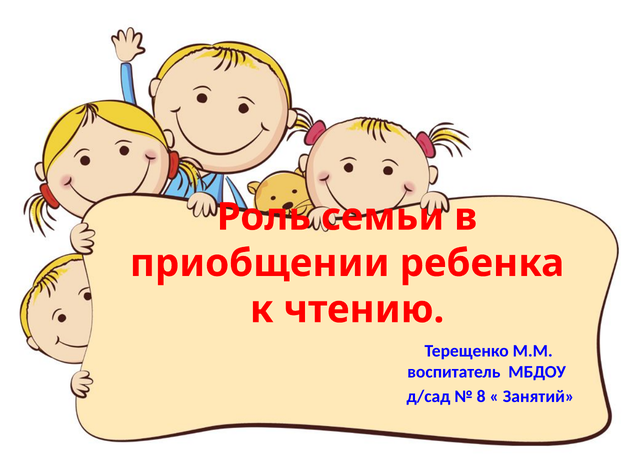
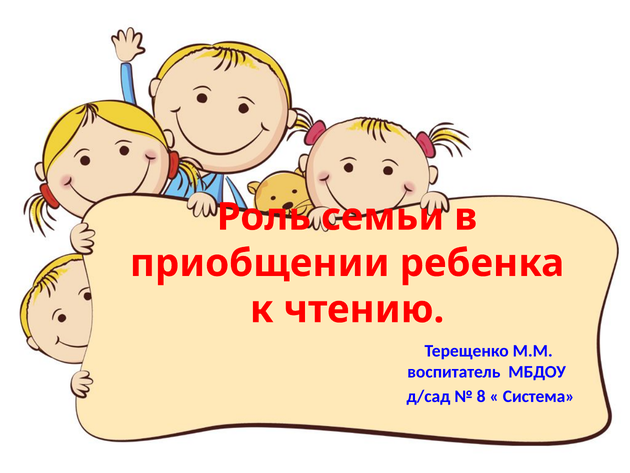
Занятий: Занятий -> Система (539, 396)
